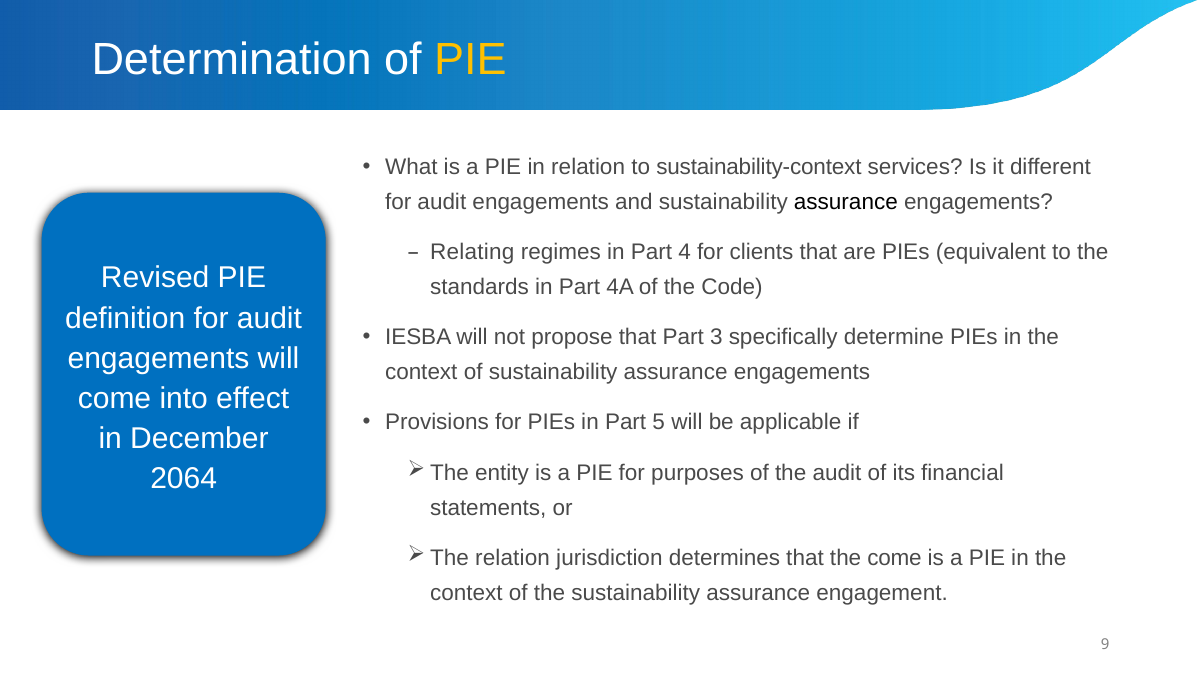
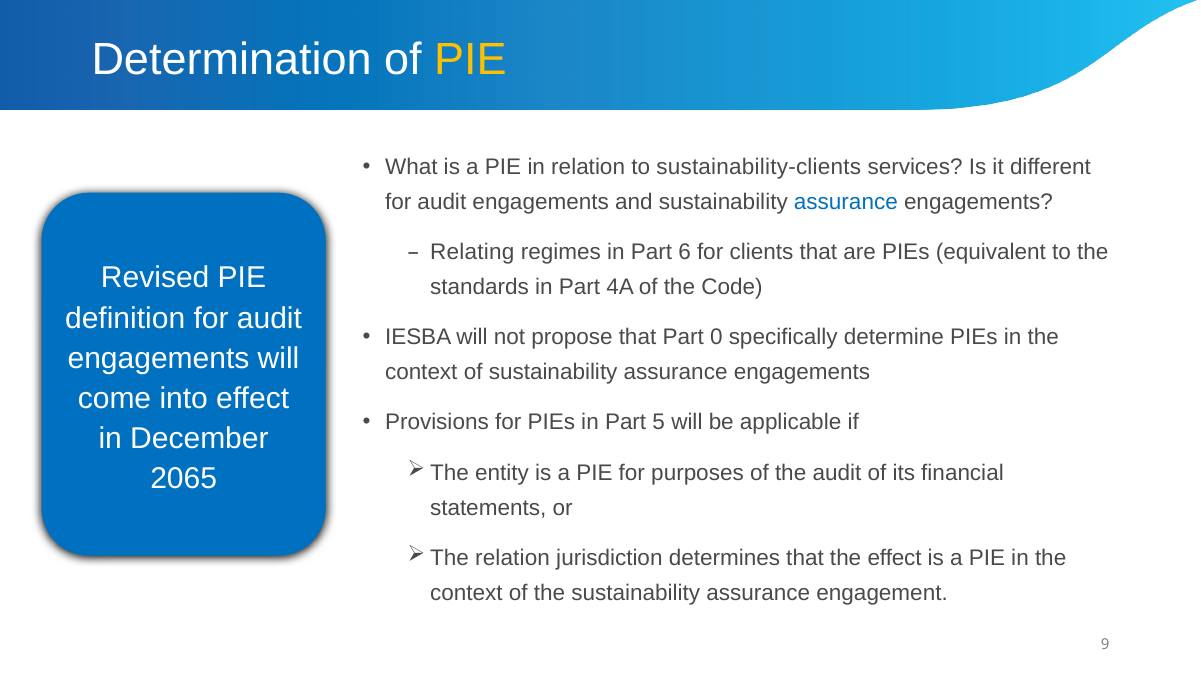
sustainability-context: sustainability-context -> sustainability-clients (759, 167)
assurance colour: black -> blue (846, 202)
4: 4 -> 6 (685, 252)
3: 3 -> 0 (716, 337)
2064: 2064 -> 2065 (184, 478)
the come: come -> effect (895, 557)
